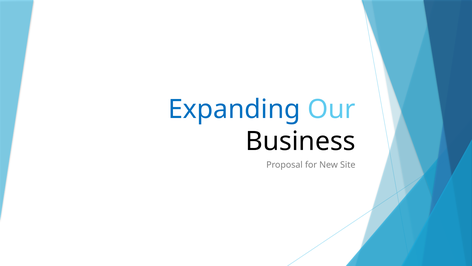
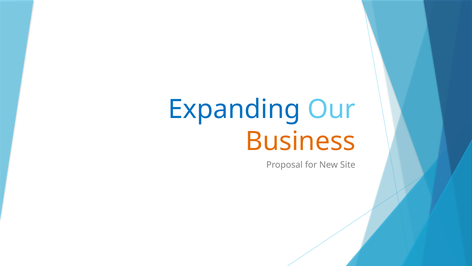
Business colour: black -> orange (300, 141)
